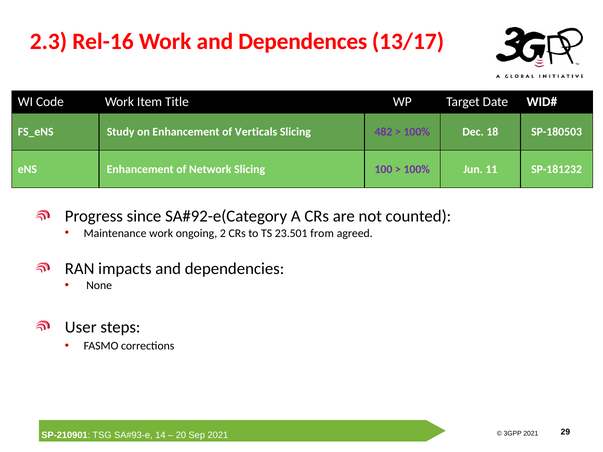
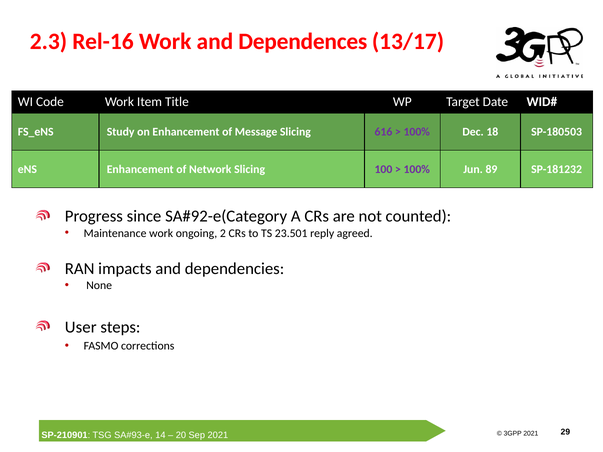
Verticals: Verticals -> Message (256, 132)
482: 482 -> 616 (383, 132)
11: 11 -> 89 (491, 169)
from: from -> reply (322, 233)
